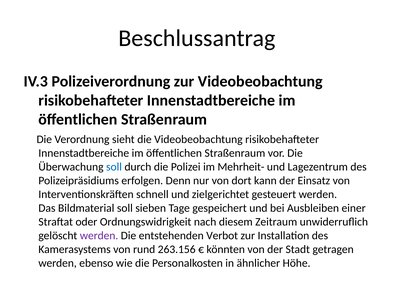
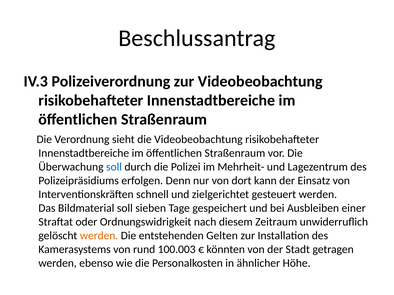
werden colour: purple -> orange (99, 236)
Verbot: Verbot -> Gelten (222, 236)
263.156: 263.156 -> 100.003 (177, 250)
